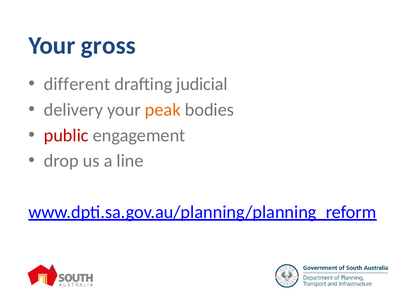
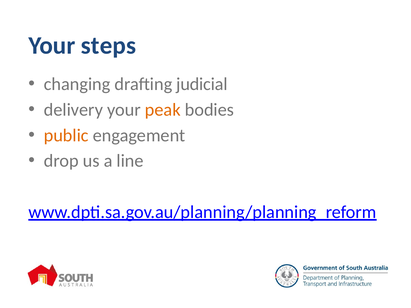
gross: gross -> steps (108, 46)
different: different -> changing (77, 84)
public colour: red -> orange (66, 135)
